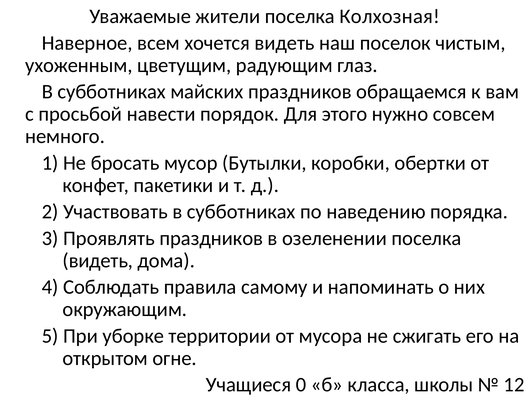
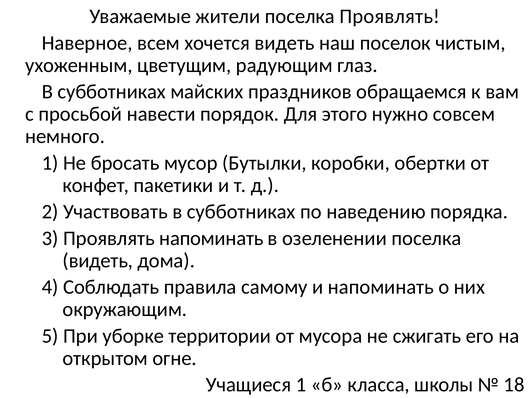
поселка Колхозная: Колхозная -> Проявлять (390, 16)
Проявлять праздников: праздников -> напоминать (211, 238)
Учащиеся 0: 0 -> 1 (301, 384)
12: 12 -> 18 (514, 384)
